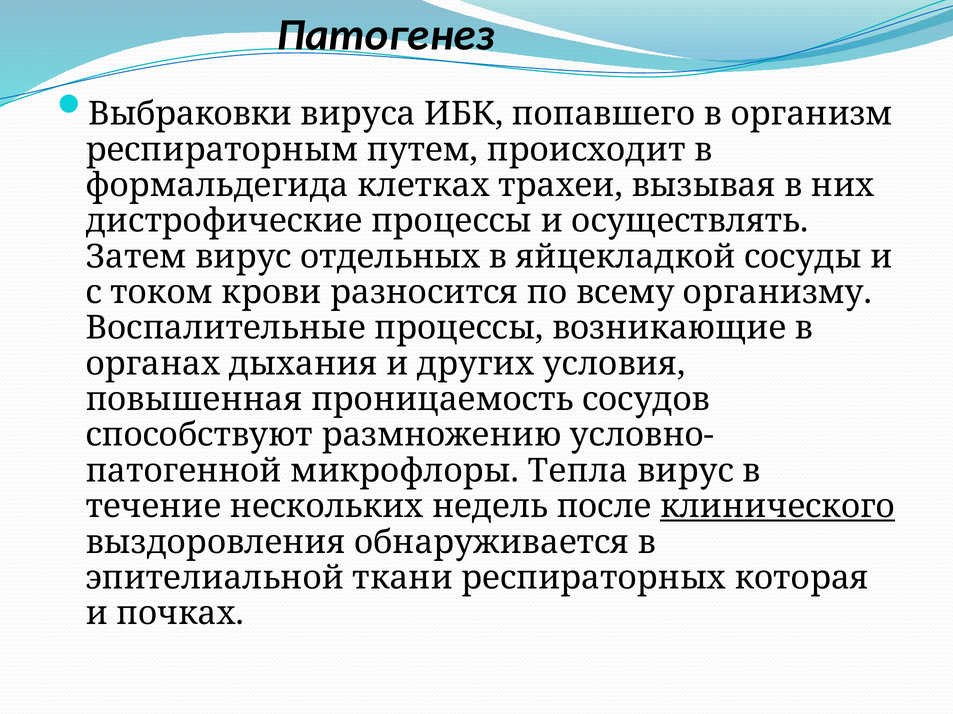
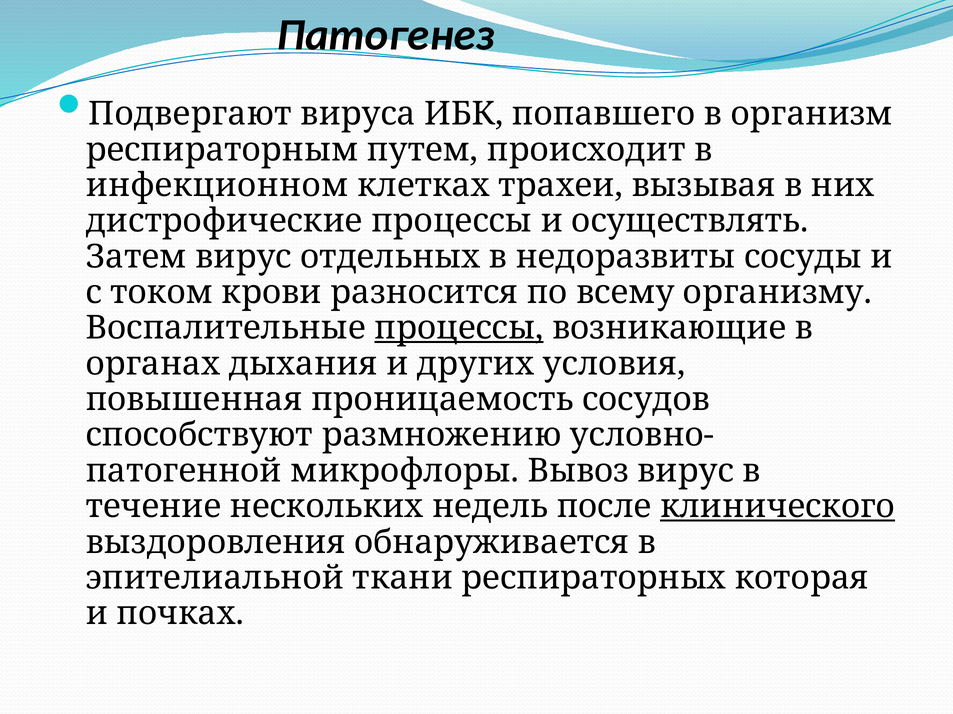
Выбраковки: Выбраковки -> Подвергают (190, 114)
формальдегида: формальдегида -> инфекционном (217, 185)
яйцекладкой: яйцекладкой -> недоразвиты (626, 257)
процессы underline: none -> present (459, 328)
Тепла: Тепла -> Вывоз (578, 471)
